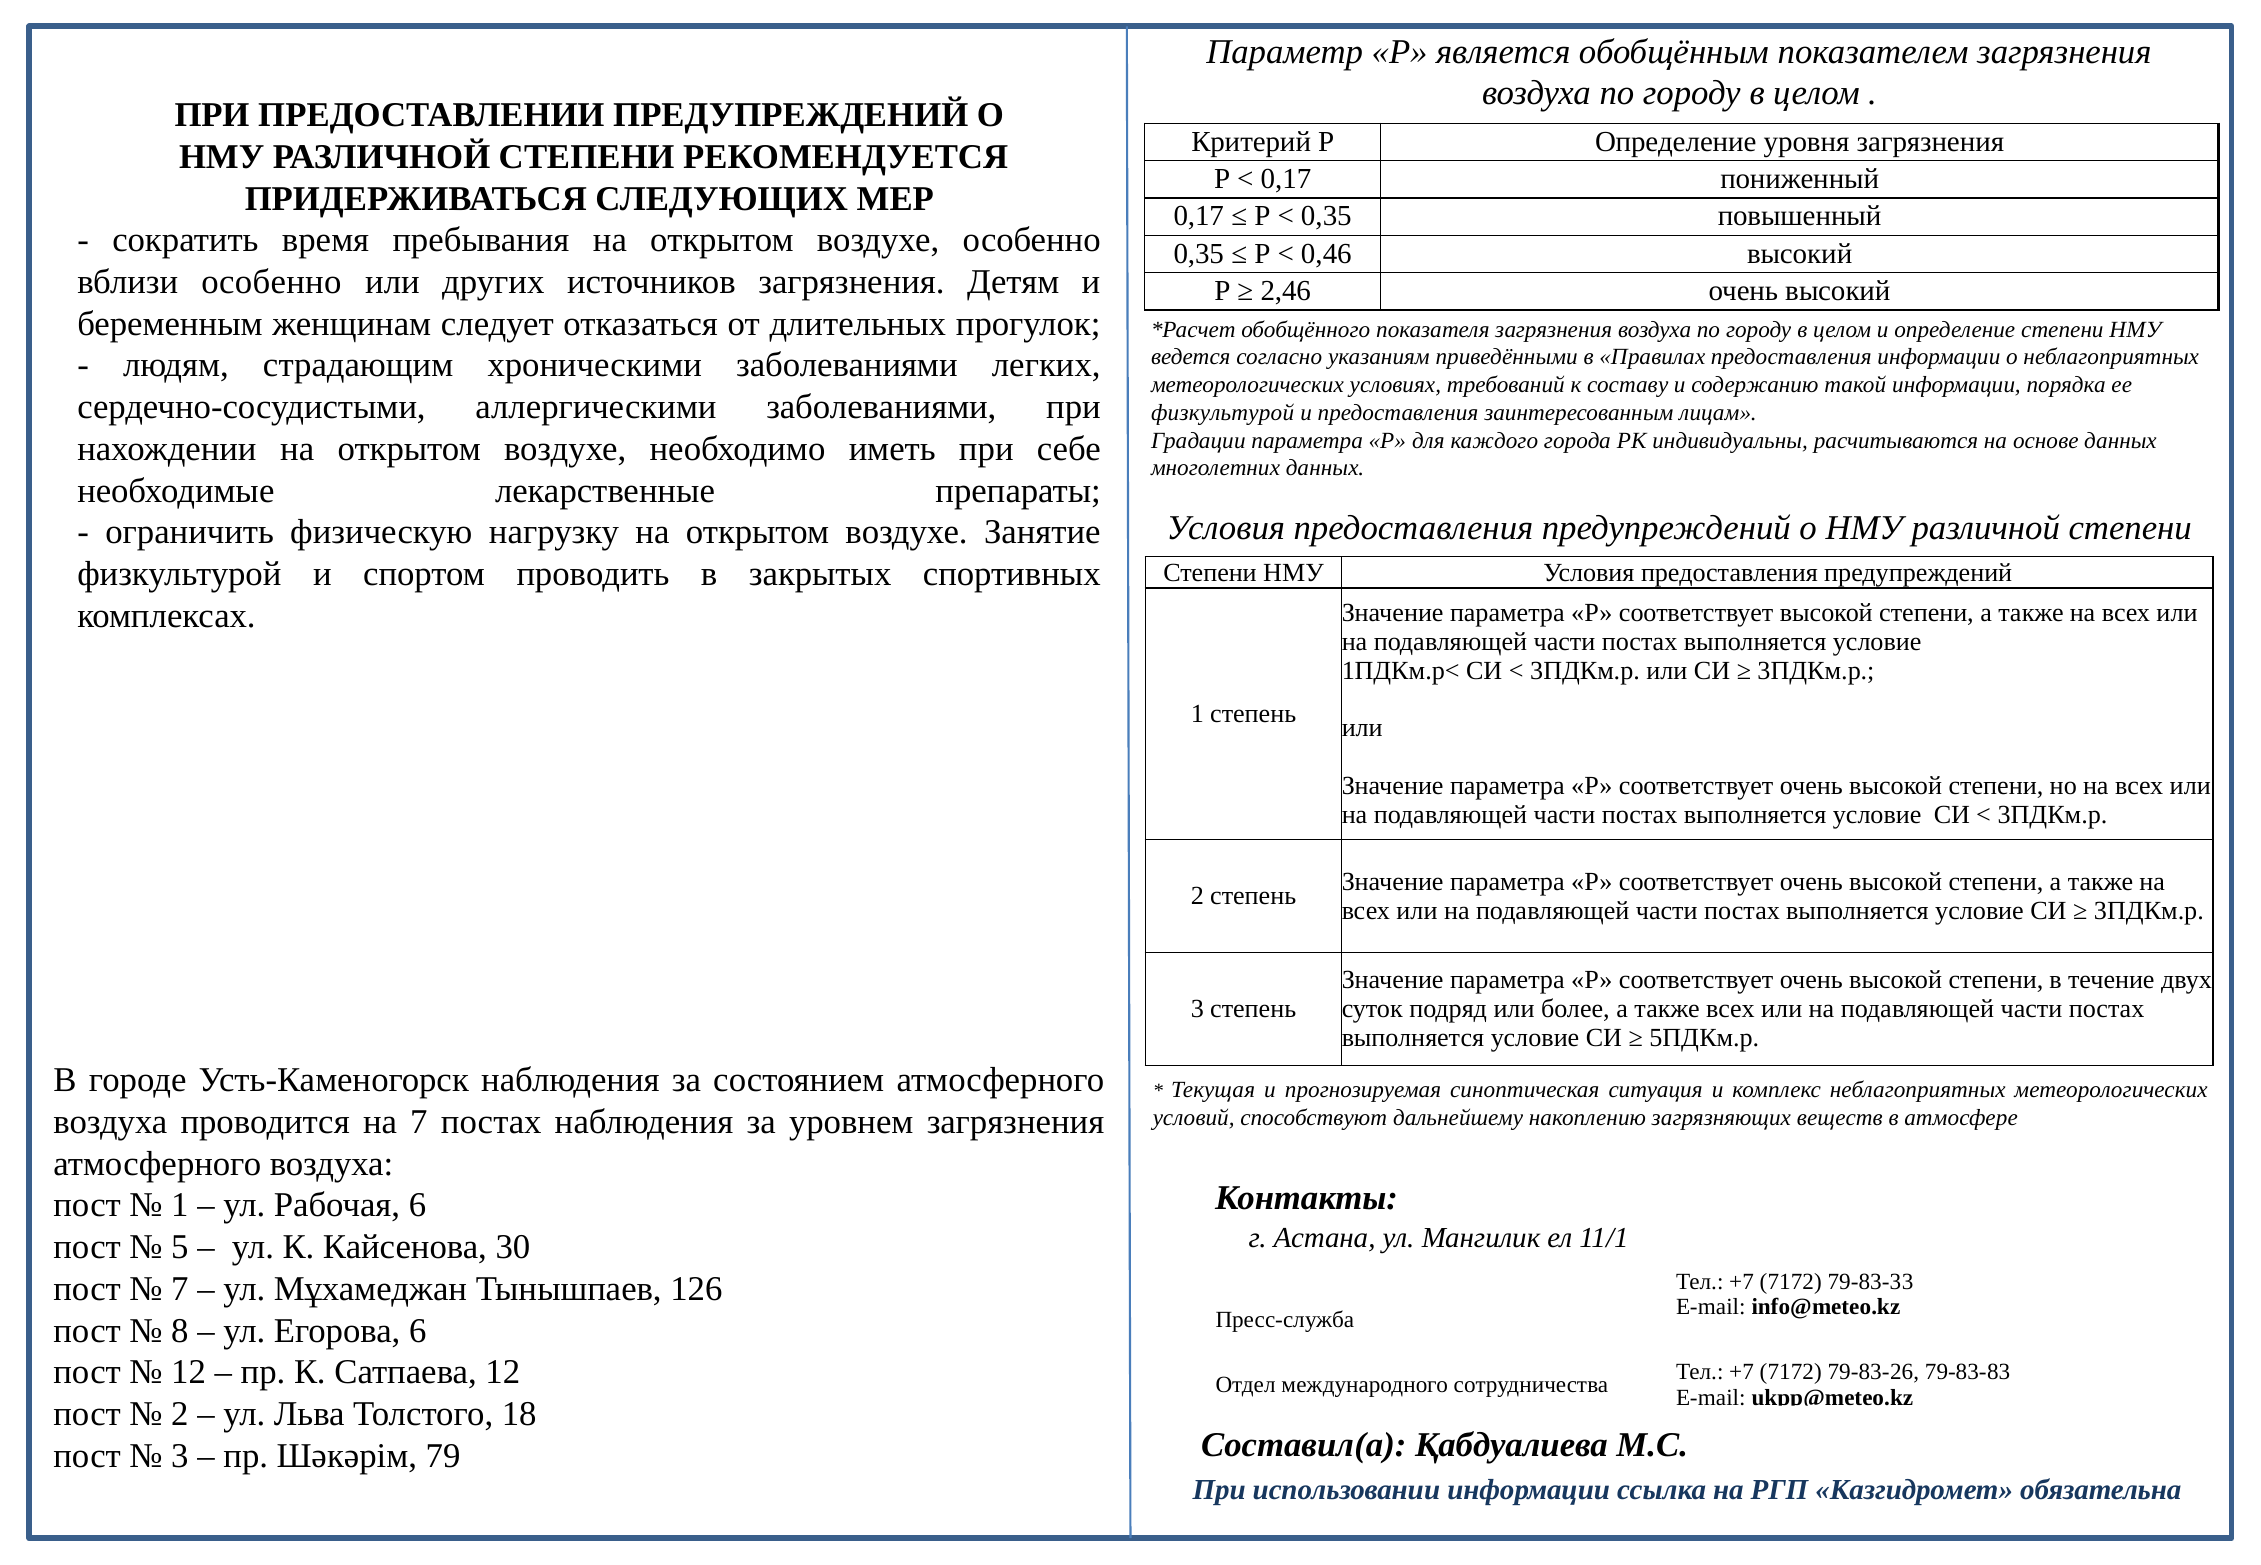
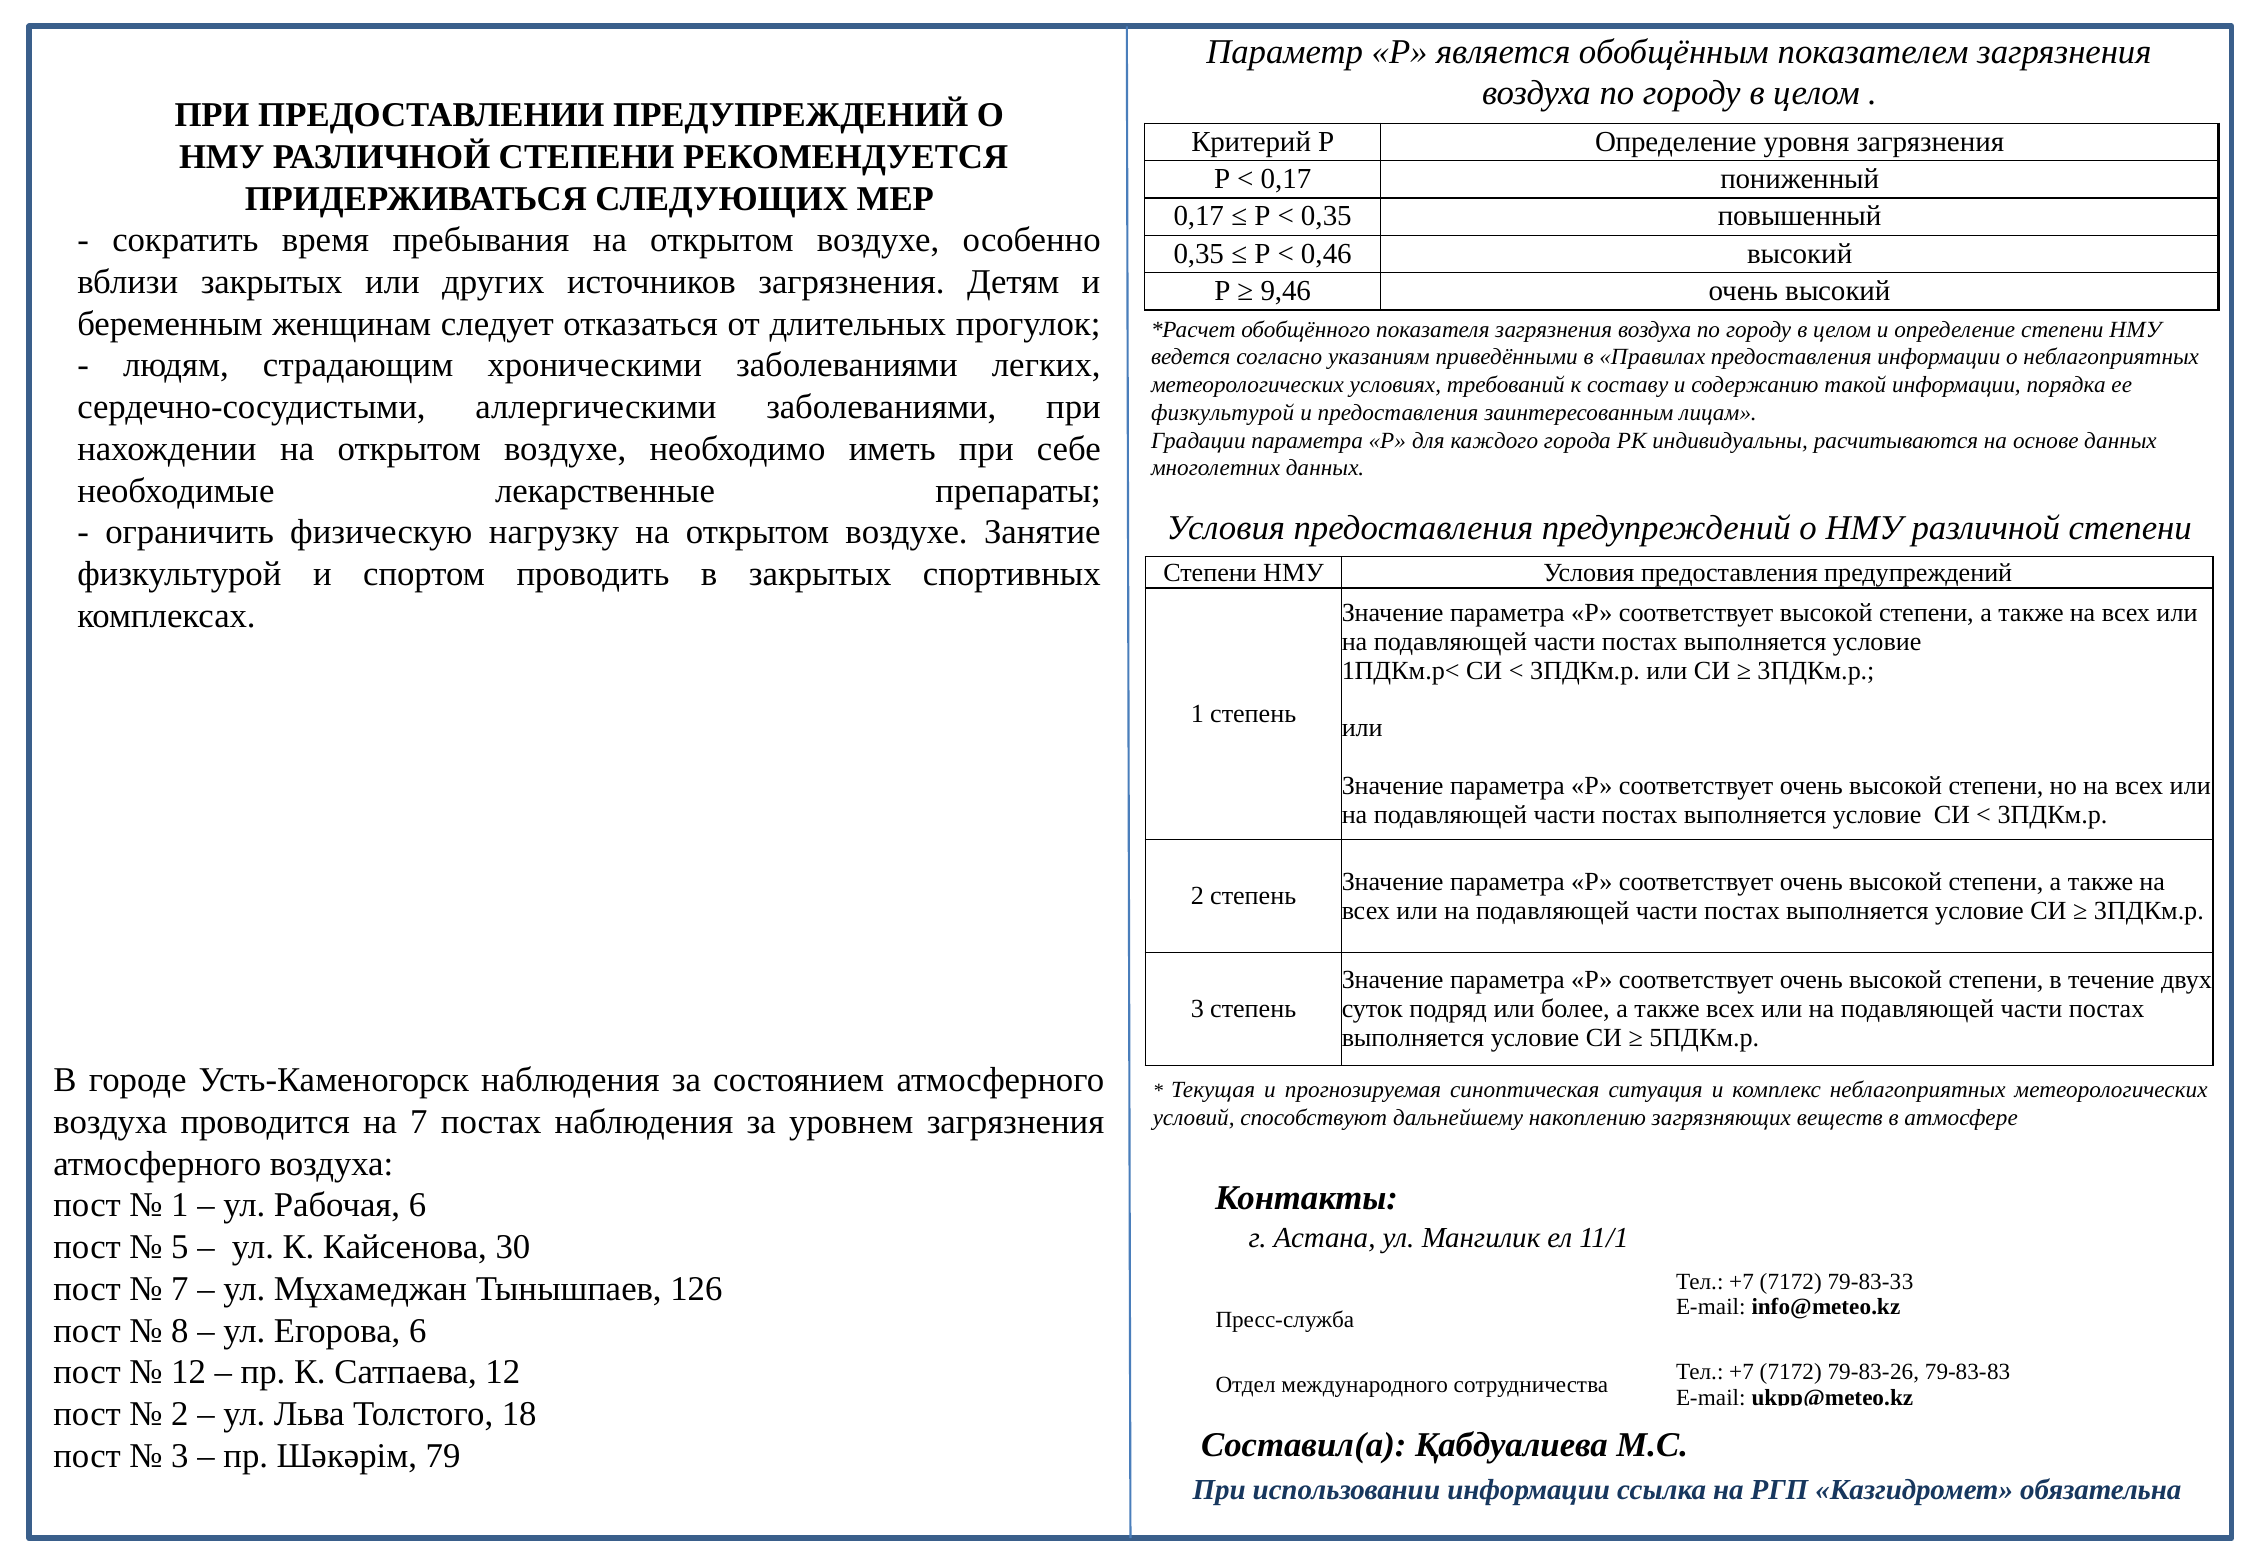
вблизи особенно: особенно -> закрытых (272, 282)
2,46: 2,46 -> 9,46 (1286, 291)
